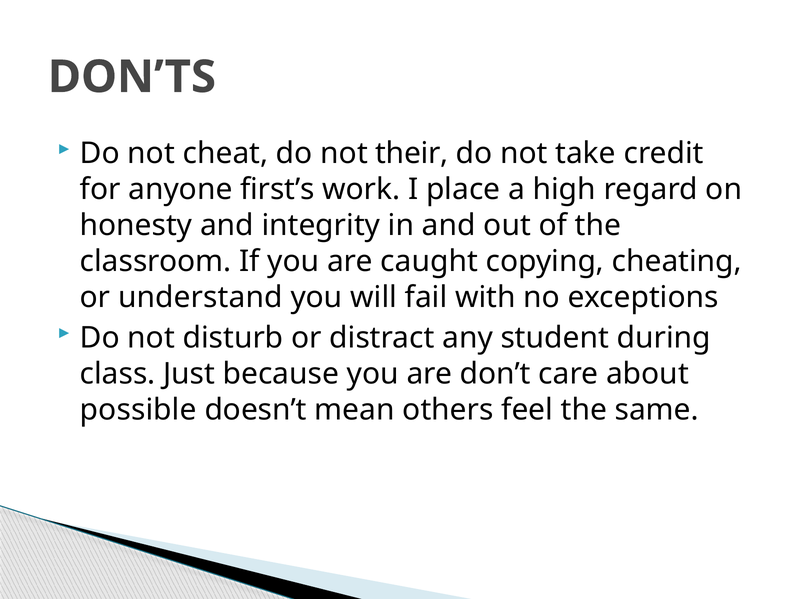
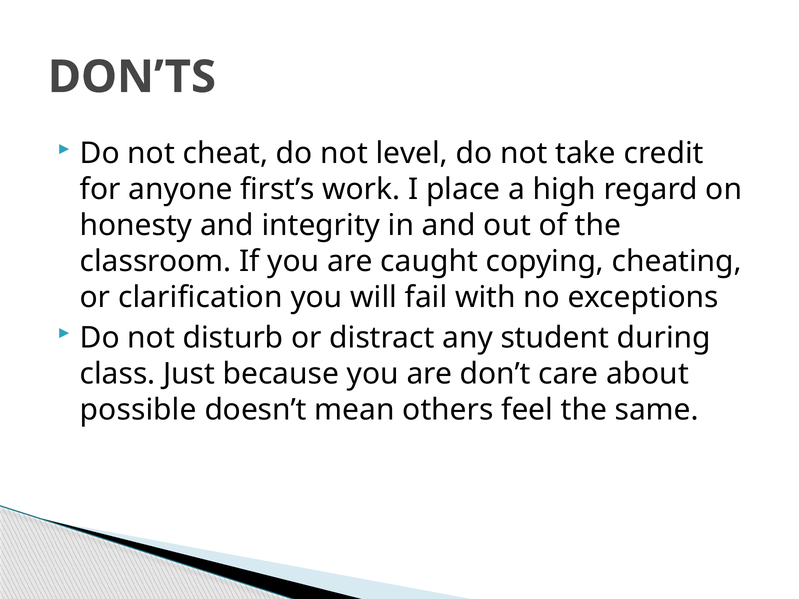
their: their -> level (412, 153)
understand: understand -> clarification (200, 297)
